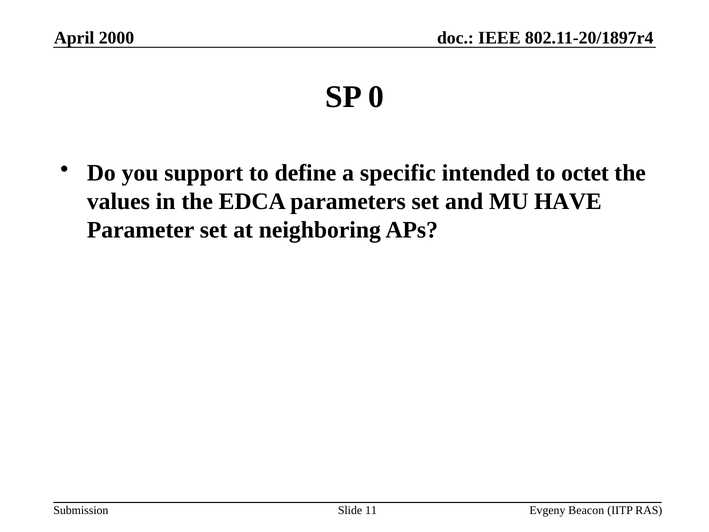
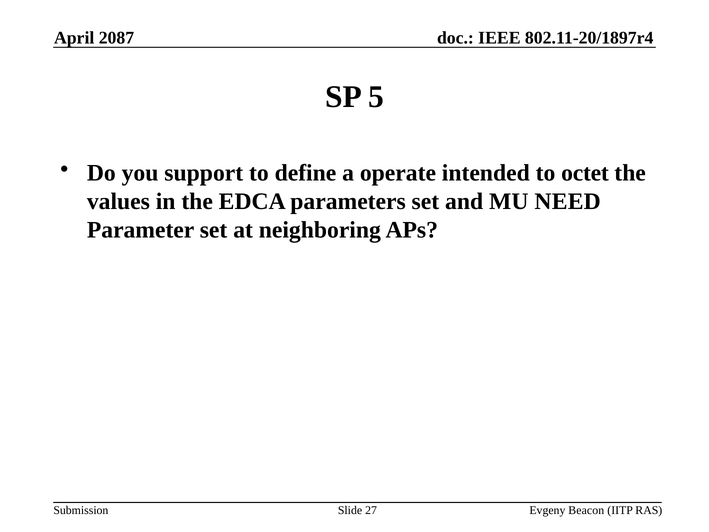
2000: 2000 -> 2087 (116, 38)
0: 0 -> 5 (376, 97)
specific: specific -> operate (398, 173)
HAVE: HAVE -> NEED (568, 201)
11: 11 -> 27 (371, 510)
